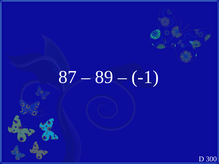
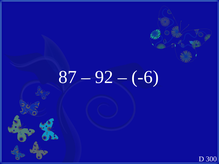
89: 89 -> 92 (104, 77)
-1: -1 -> -6 (145, 77)
